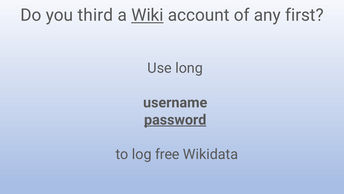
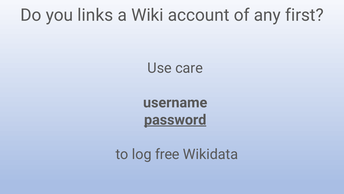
third: third -> links (95, 15)
Wiki underline: present -> none (147, 15)
long: long -> care (189, 68)
